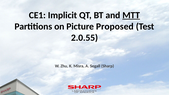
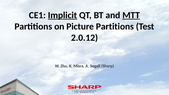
Implicit underline: none -> present (62, 15)
Picture Proposed: Proposed -> Partitions (115, 26)
2.0.55: 2.0.55 -> 2.0.12 (84, 38)
